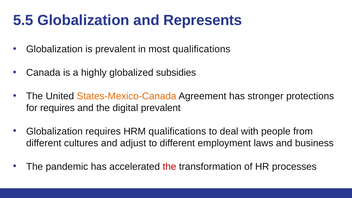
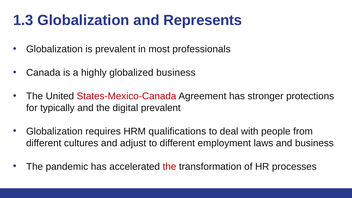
5.5: 5.5 -> 1.3 (23, 20)
most qualifications: qualifications -> professionals (202, 49)
globalized subsidies: subsidies -> business (176, 73)
States-Mexico-Canada colour: orange -> red (127, 96)
for requires: requires -> typically (57, 108)
